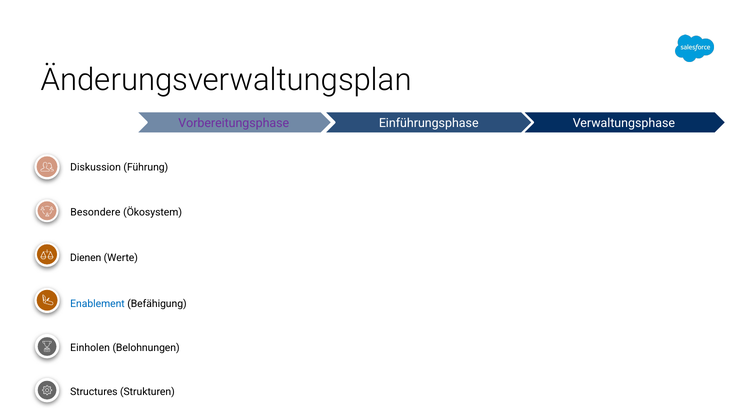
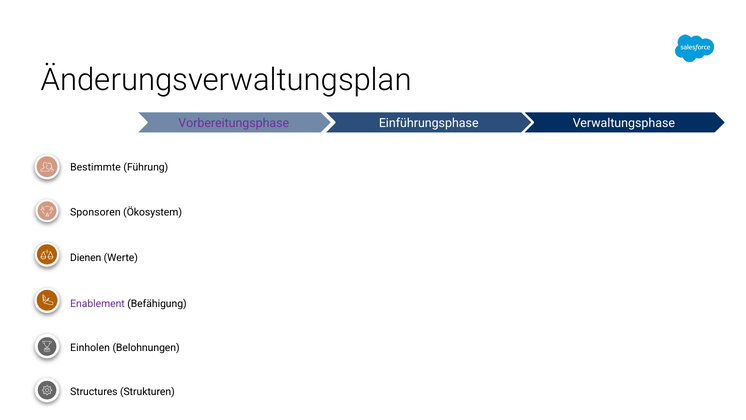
Diskussion: Diskussion -> Bestimmte (96, 167)
Besondere: Besondere -> Sponsoren (95, 212)
Enablement colour: blue -> purple (97, 304)
